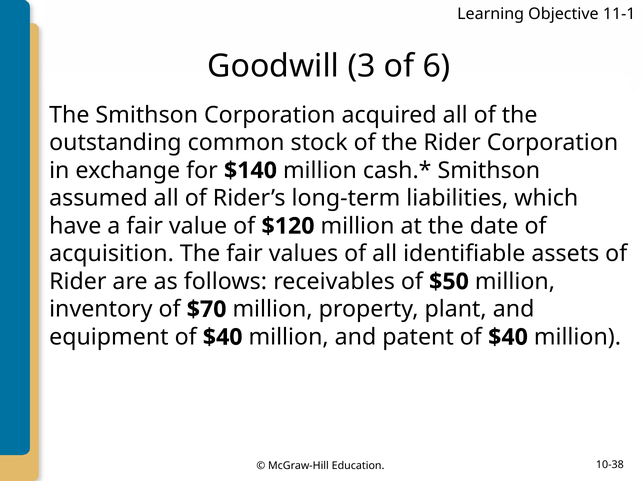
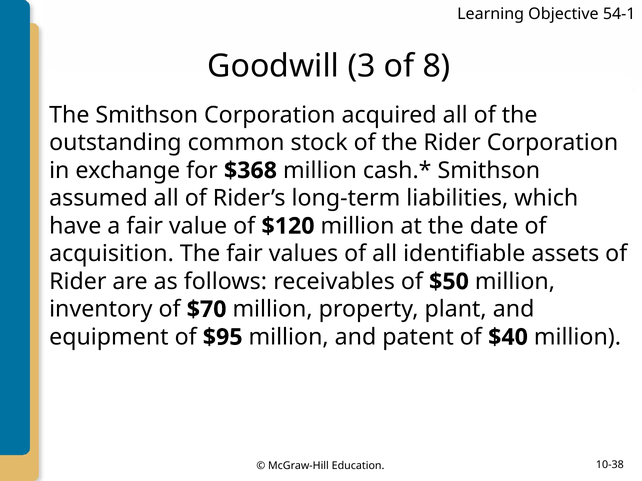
11-1: 11-1 -> 54-1 (619, 14)
6: 6 -> 8 (437, 66)
$140: $140 -> $368 (250, 171)
equipment of $40: $40 -> $95 (223, 337)
